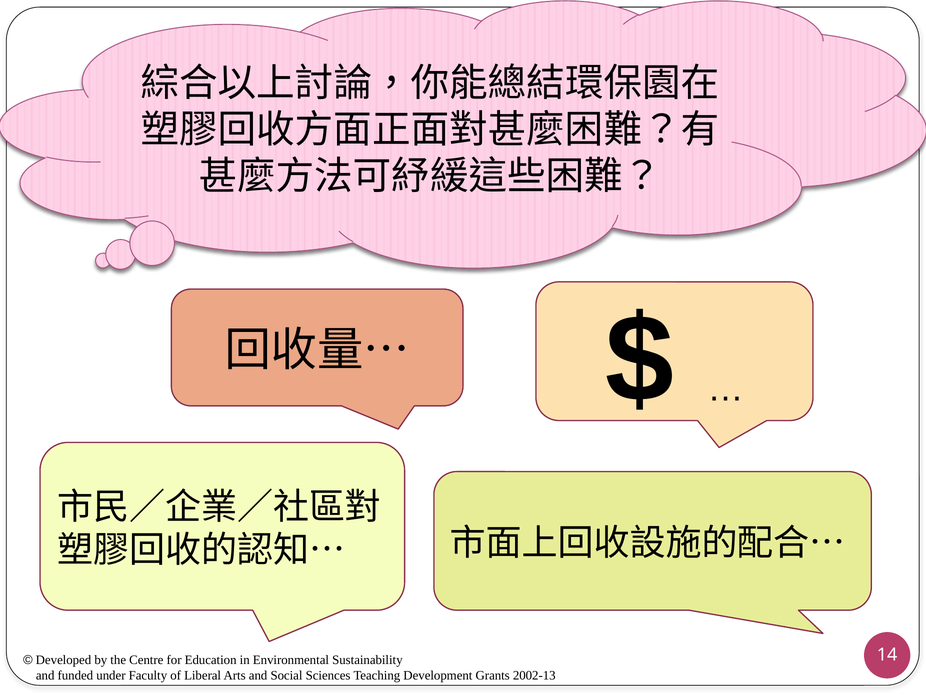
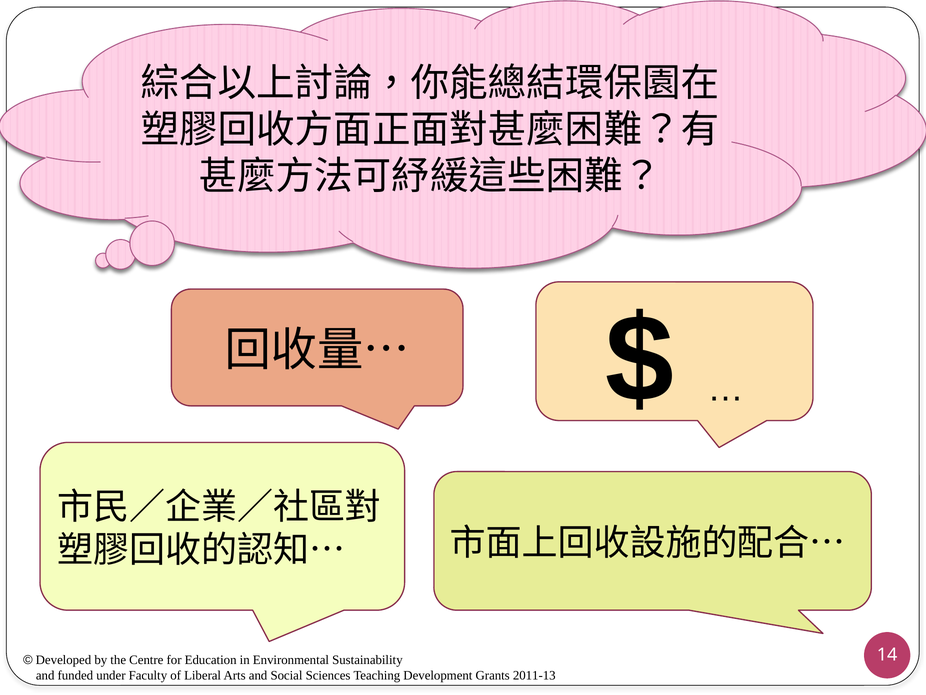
2002-13: 2002-13 -> 2011-13 (534, 675)
